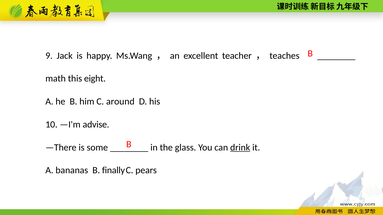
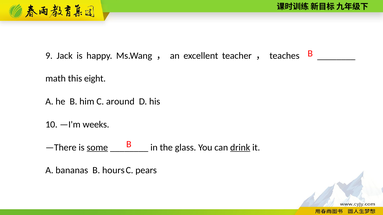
advise: advise -> weeks (96, 125)
some underline: none -> present (97, 148)
finally: finally -> hours (113, 171)
